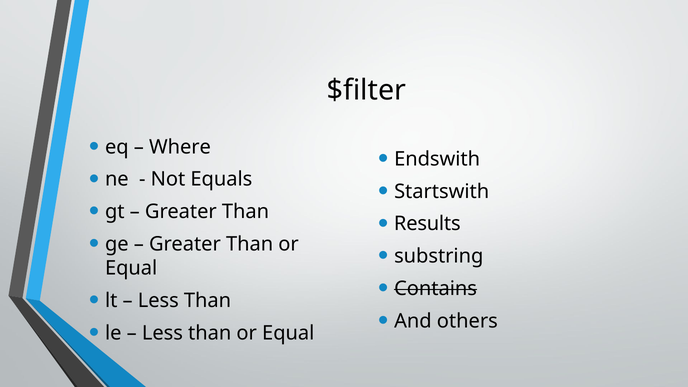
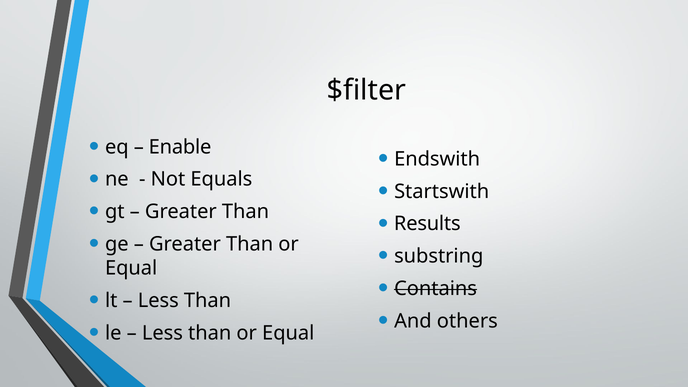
Where: Where -> Enable (180, 147)
